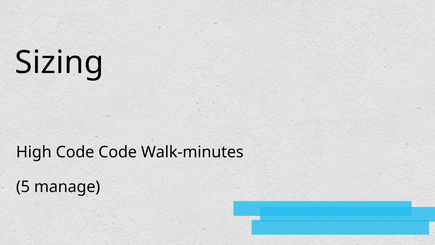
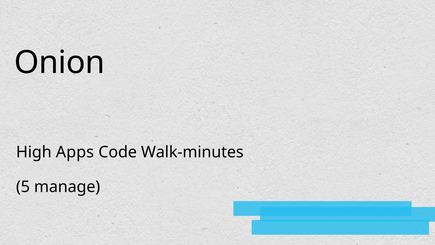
Sizing: Sizing -> Onion (60, 63)
High Code: Code -> Apps (75, 152)
